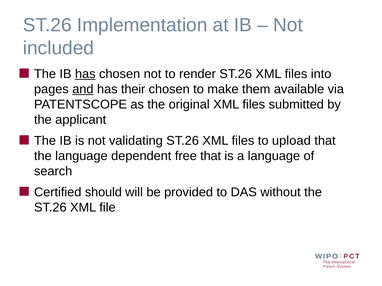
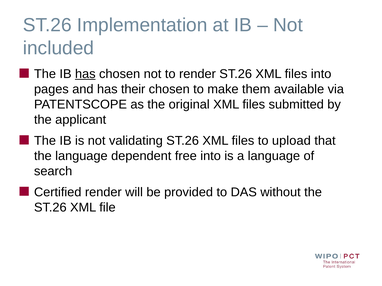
and underline: present -> none (83, 89)
free that: that -> into (211, 156)
Certified should: should -> render (103, 193)
